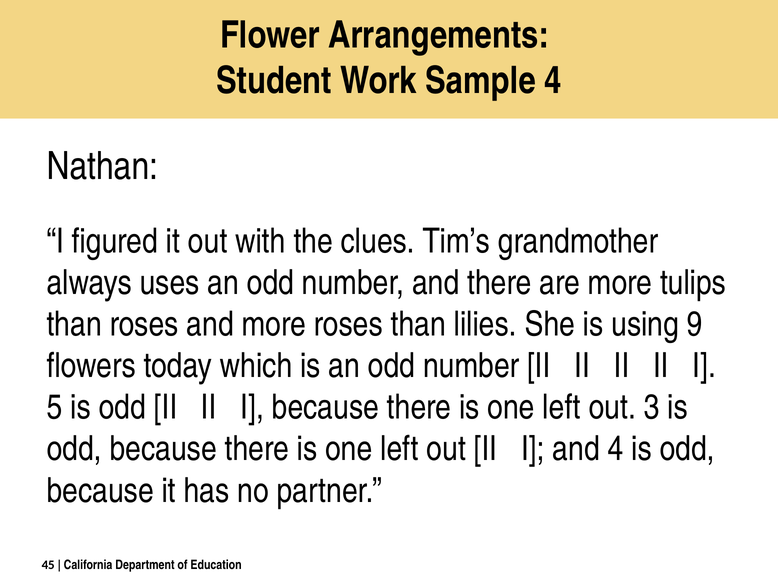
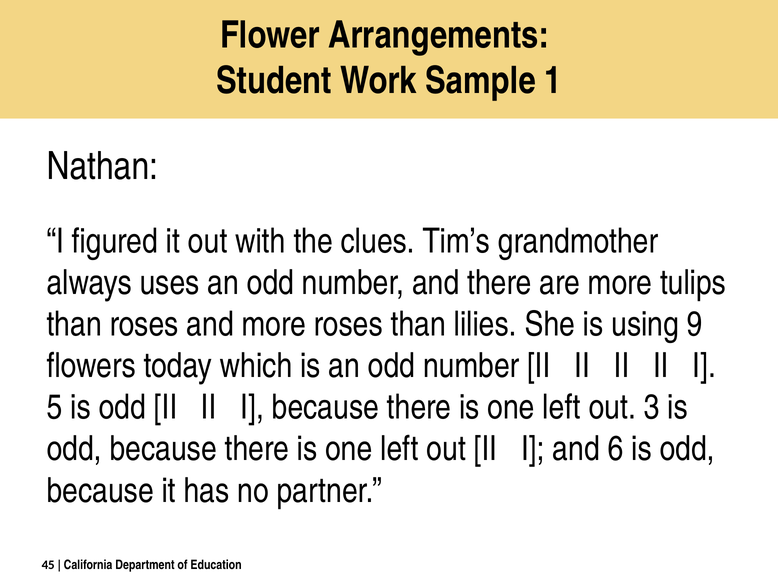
Sample 4: 4 -> 1 (553, 81)
and 4: 4 -> 6 (616, 449)
